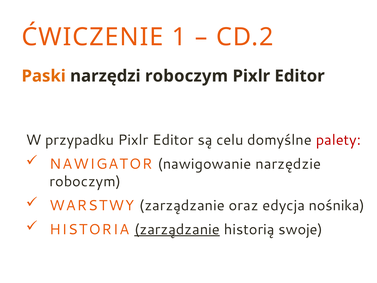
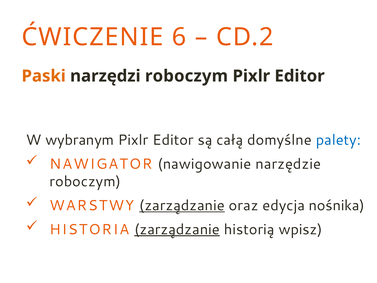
1: 1 -> 6 (179, 37)
przypadku: przypadku -> wybranym (80, 140)
celu: celu -> całą (230, 140)
palety colour: red -> blue (338, 140)
zarządzanie underline: none -> present (182, 205)
swoje: swoje -> wpisz (301, 229)
